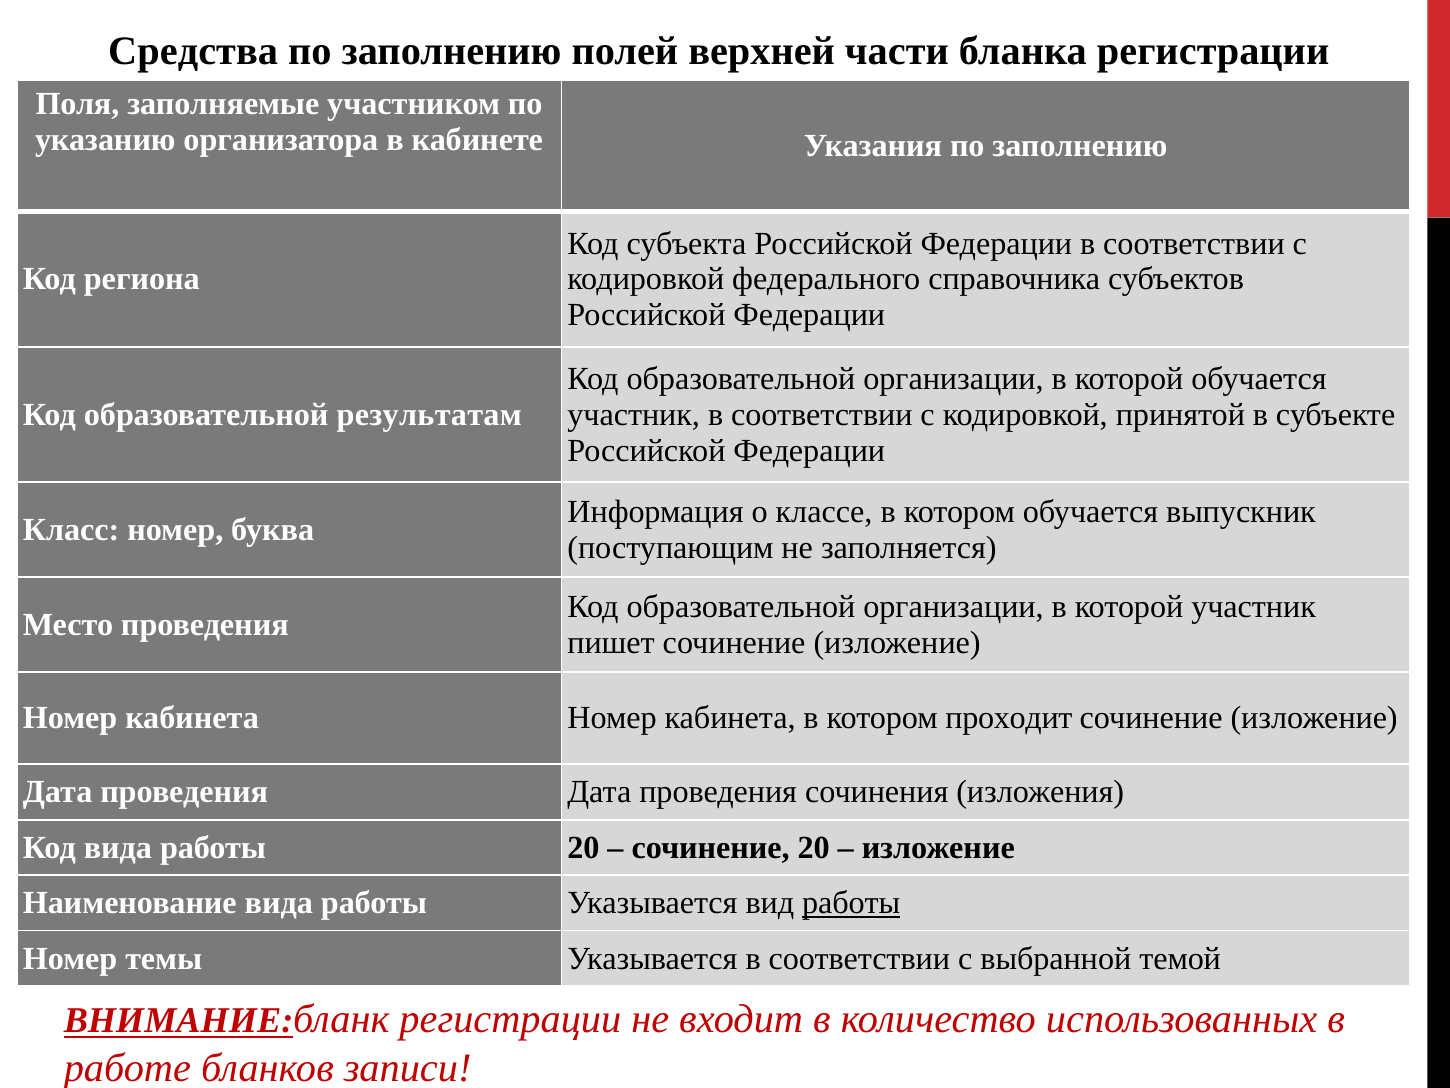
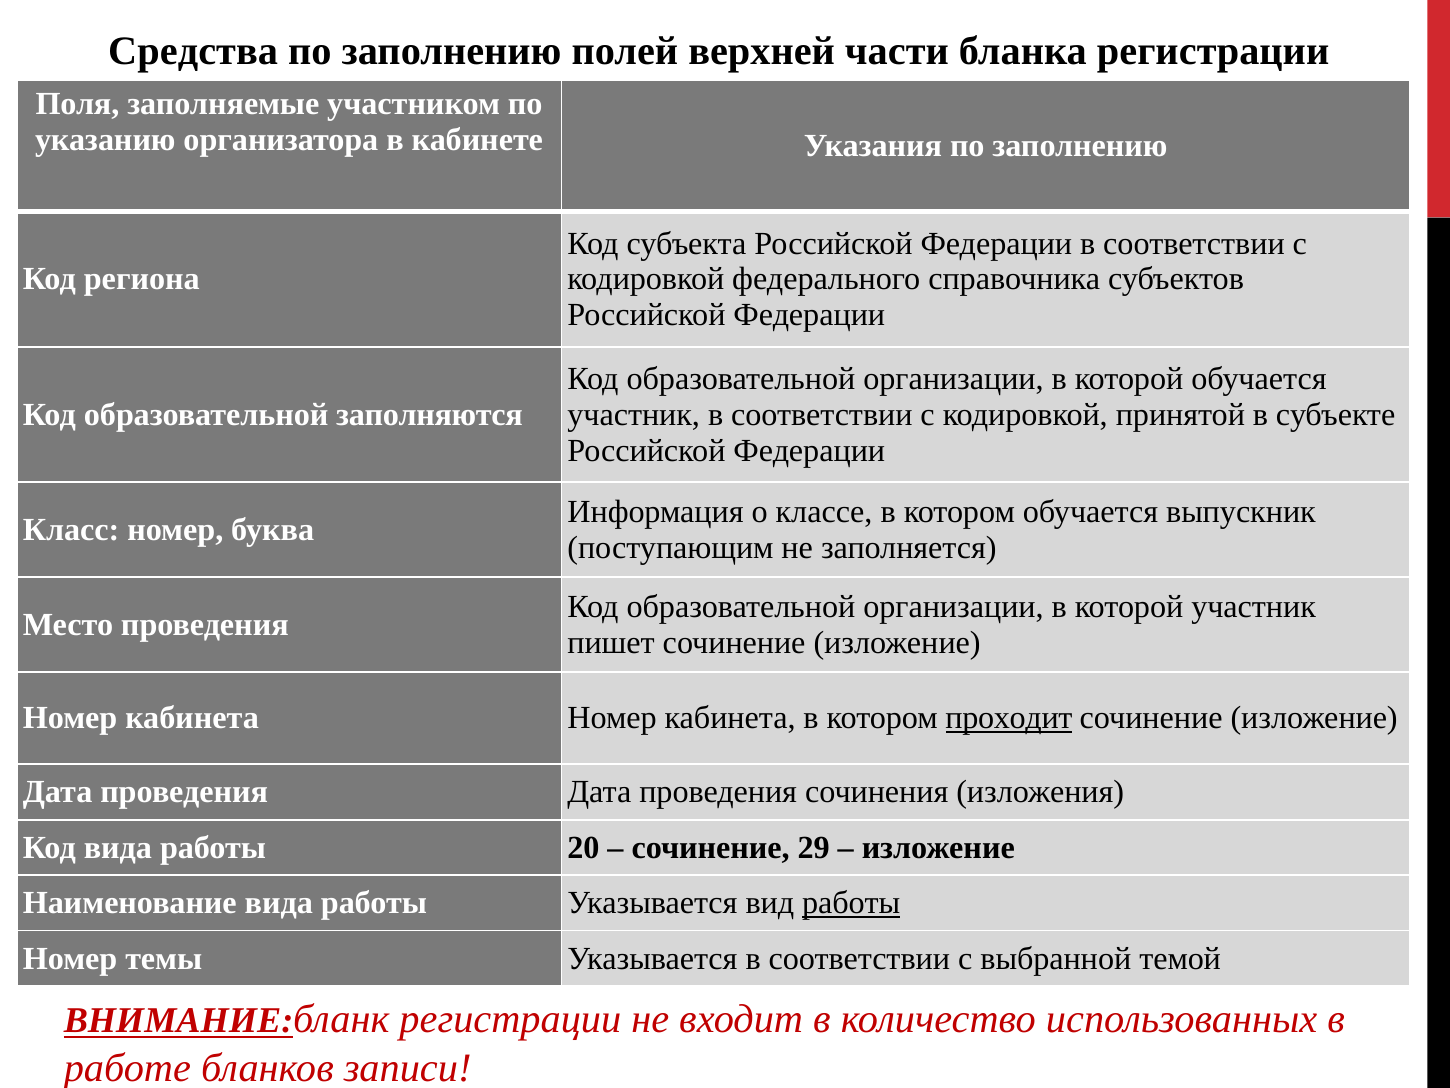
результатам: результатам -> заполняются (430, 415)
проходит underline: none -> present (1009, 718)
сочинение 20: 20 -> 29 (814, 847)
